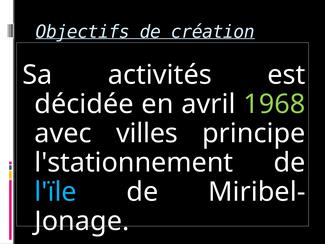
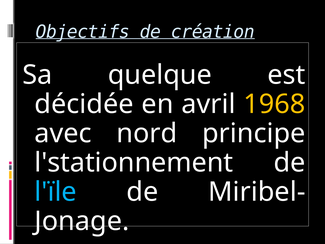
activités: activités -> quelque (160, 75)
1968 colour: light green -> yellow (274, 104)
villes: villes -> nord (147, 133)
